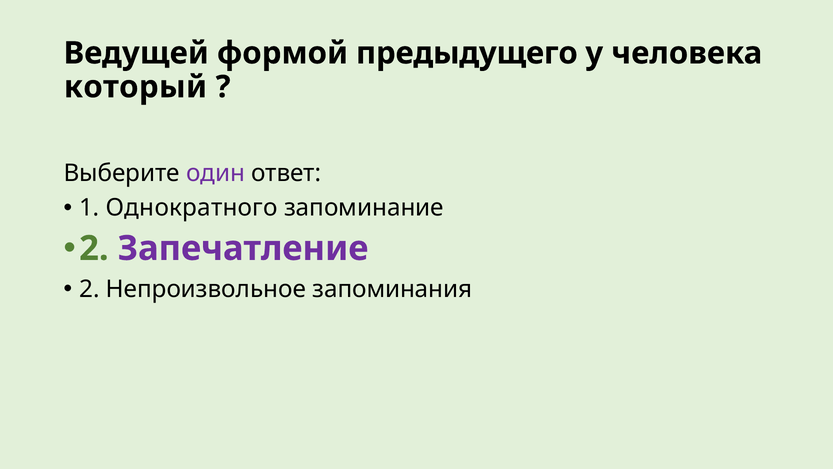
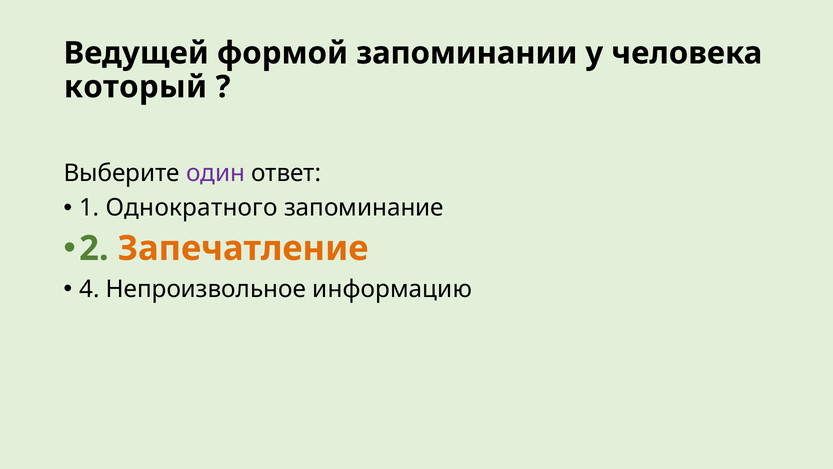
предыдущего: предыдущего -> запоминании (467, 53)
Запечатление colour: purple -> orange (243, 248)
2: 2 -> 4 (89, 289)
запоминания: запоминания -> информацию (392, 289)
